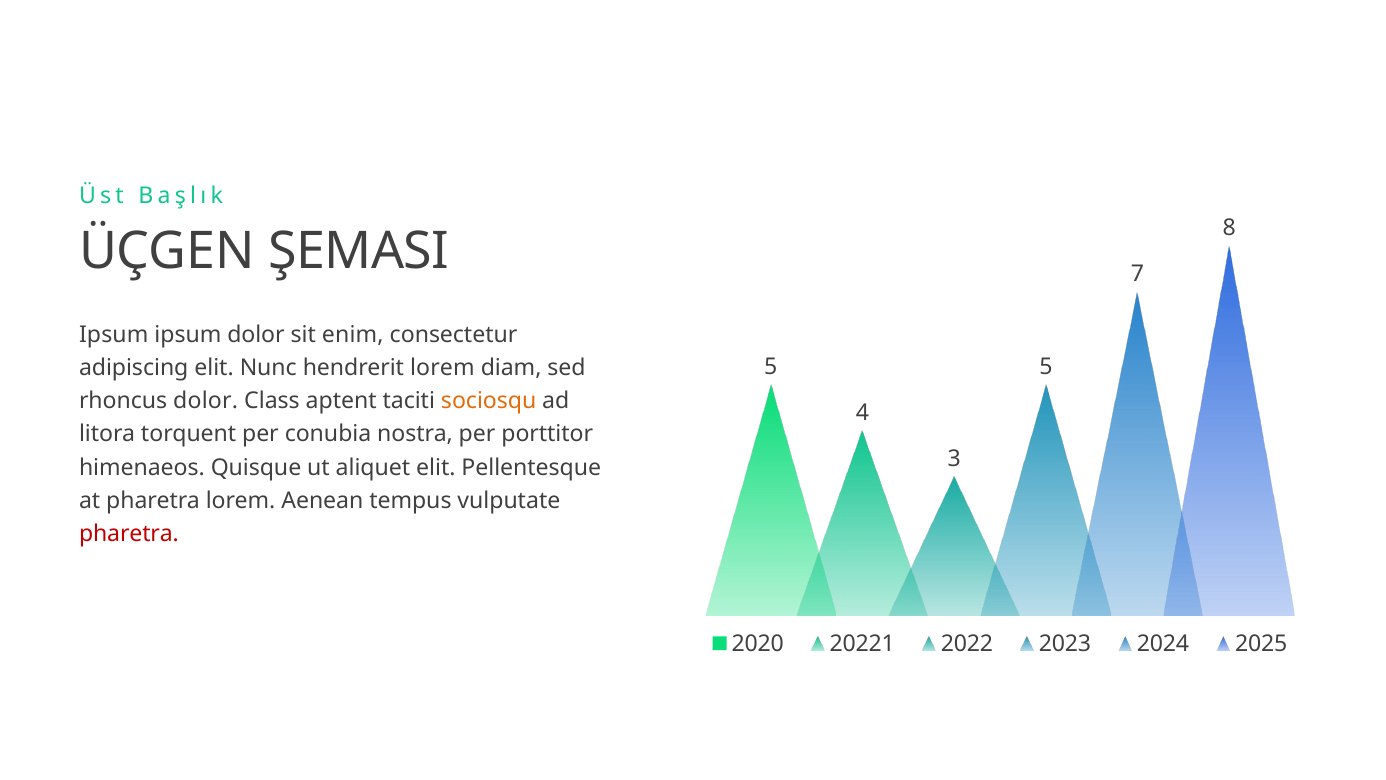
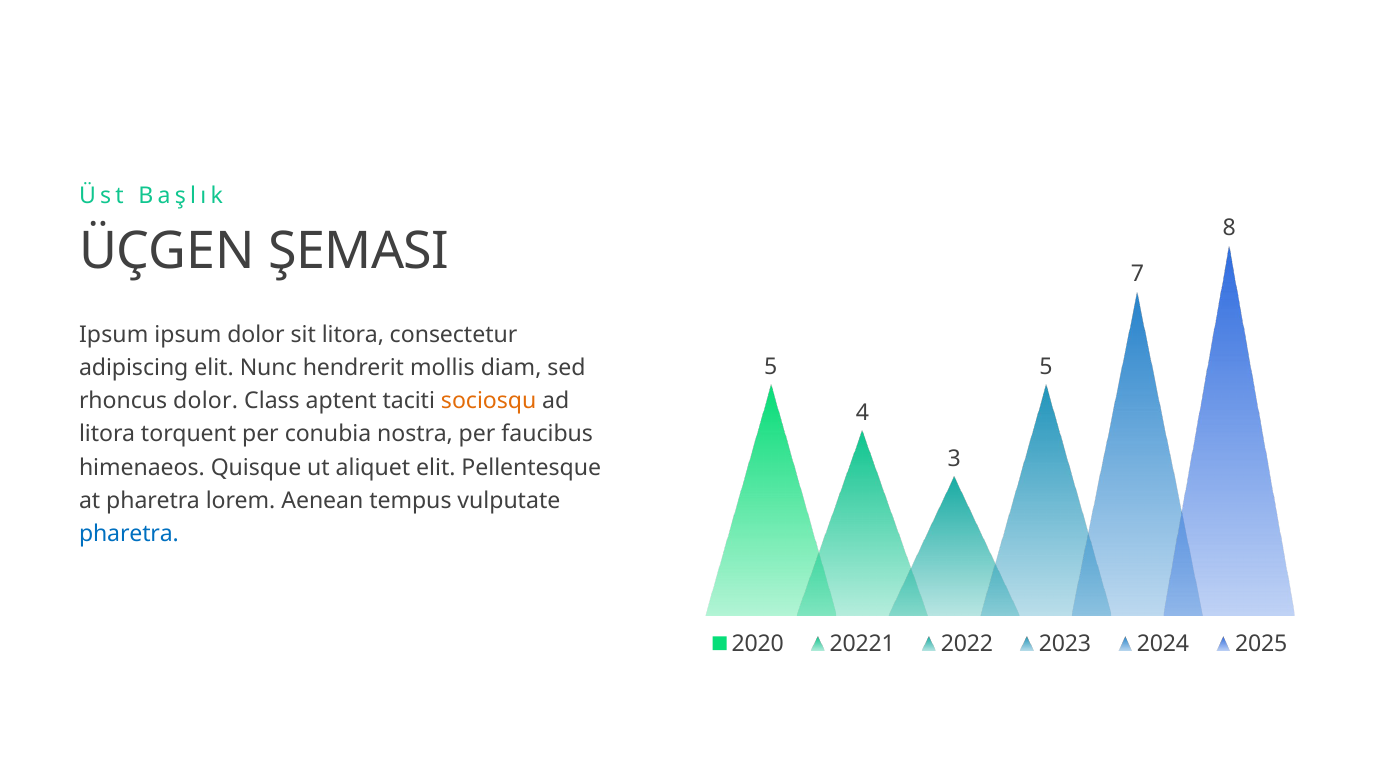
sit enim: enim -> litora (353, 334)
hendrerit lorem: lorem -> mollis (442, 368)
porttitor: porttitor -> faucibus (547, 434)
pharetra colour: red -> blue (129, 534)
